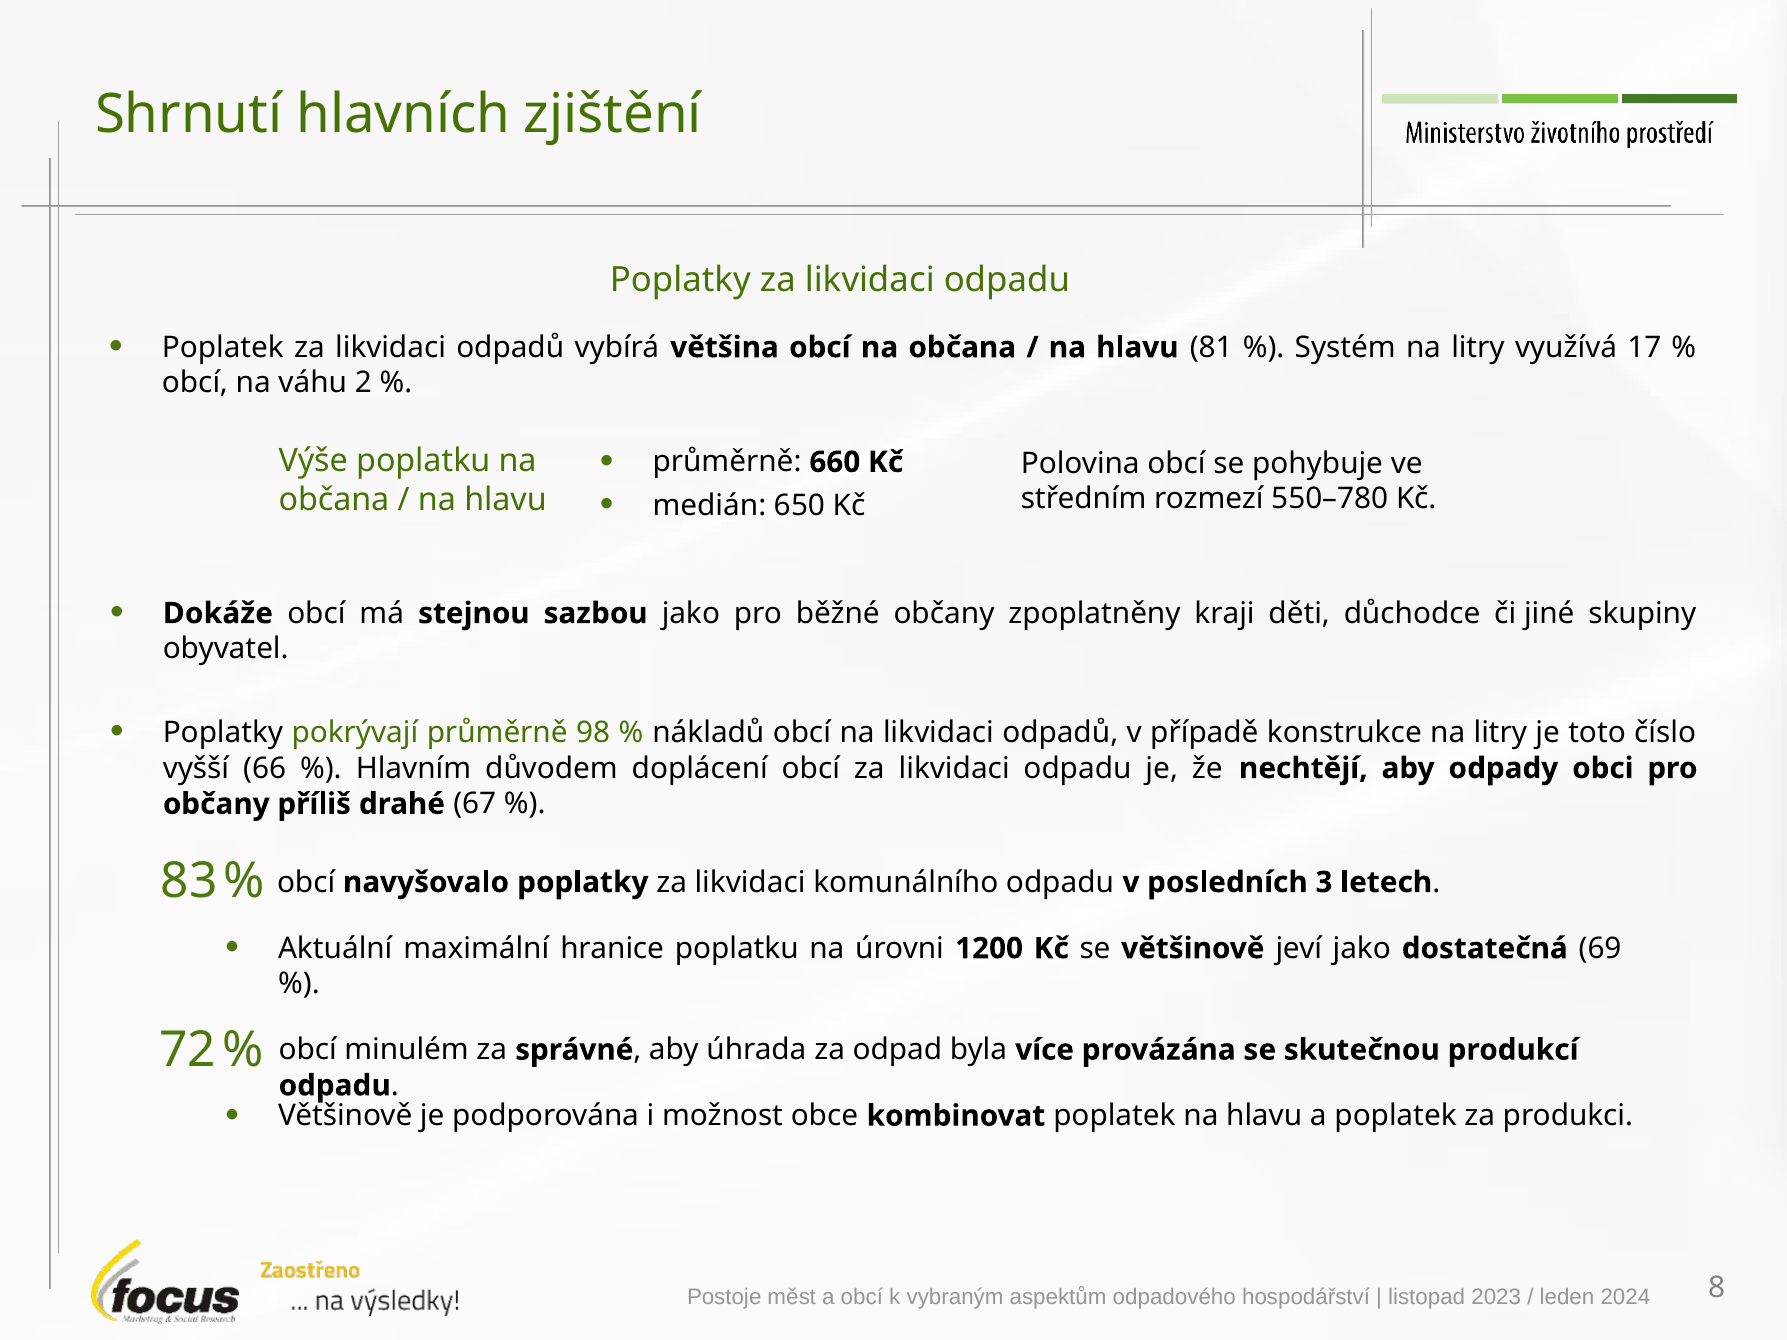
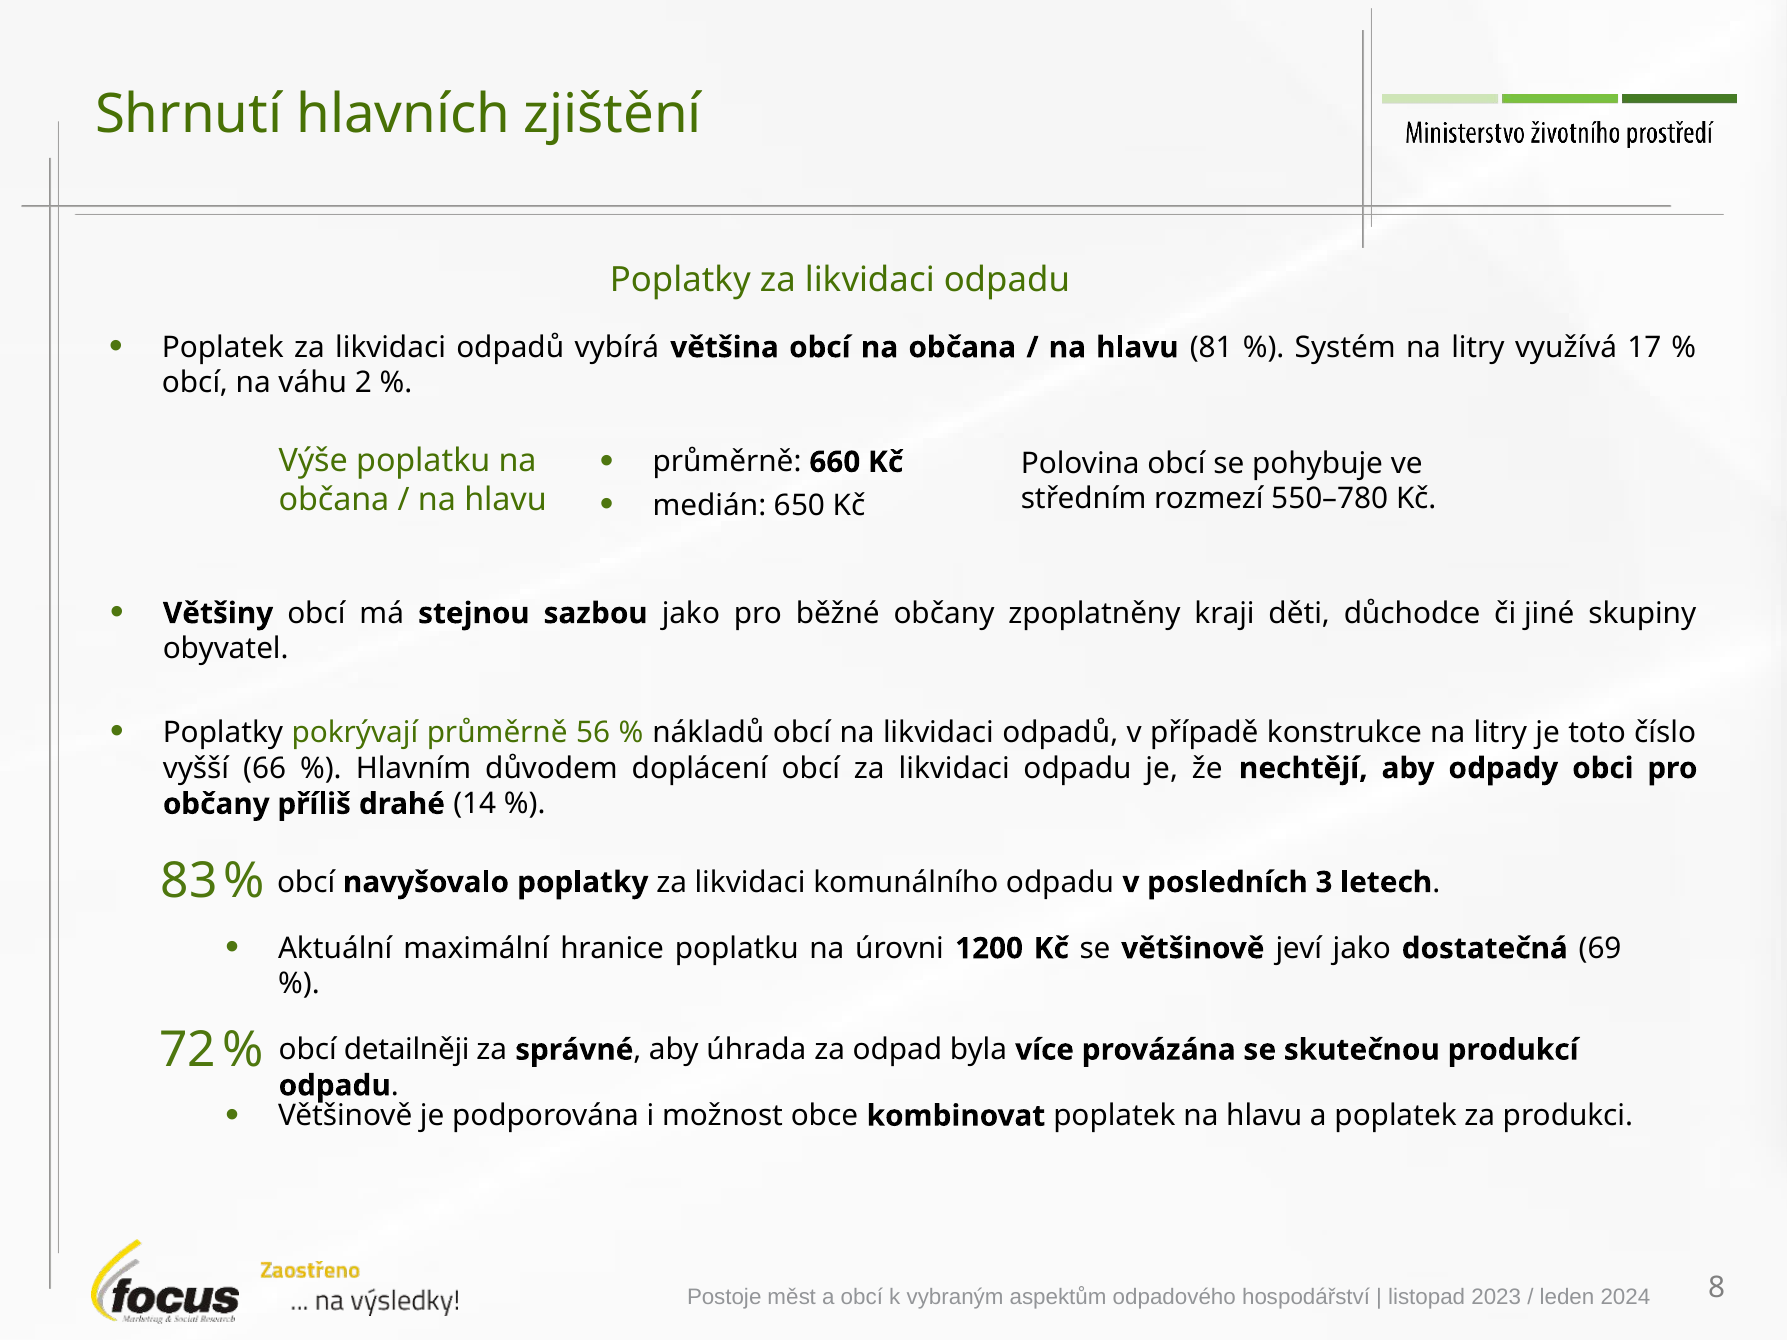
Dokáže: Dokáže -> Většiny (218, 614)
98: 98 -> 56 (593, 733)
67: 67 -> 14 (475, 804)
minulém: minulém -> detailněji (407, 1050)
